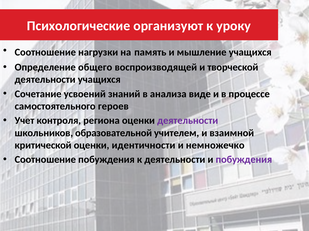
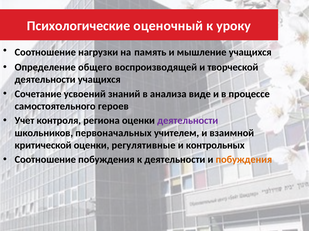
организуют: организуют -> оценочный (168, 26)
образовательной: образовательной -> первоначальных (113, 133)
идентичности: идентичности -> регулятивные (144, 146)
немножечко: немножечко -> контрольных (215, 146)
побуждения colour: purple -> orange (244, 160)
